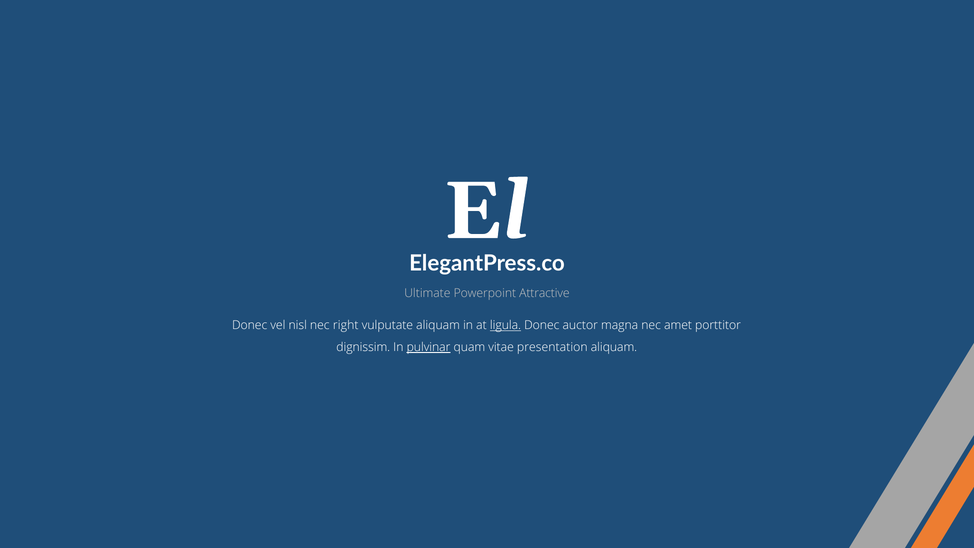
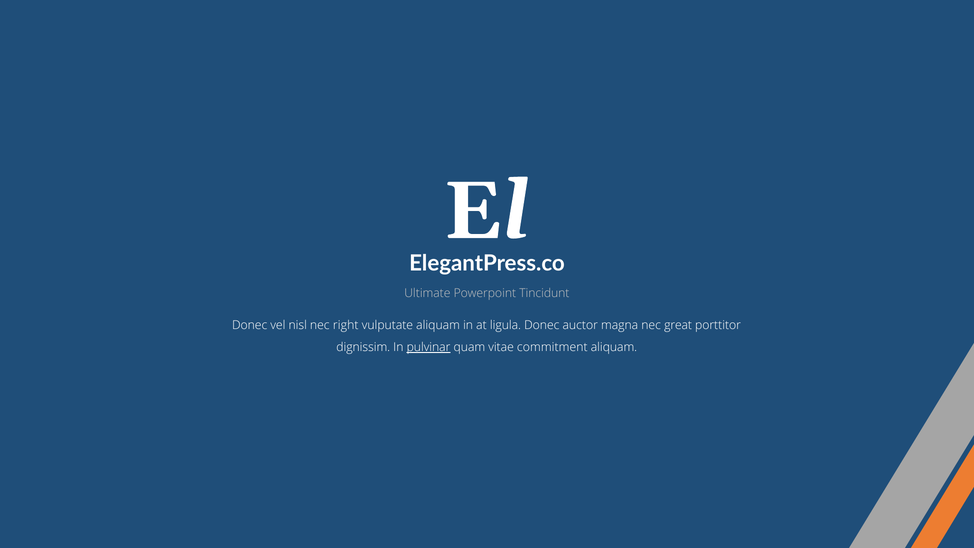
Attractive: Attractive -> Tincidunt (544, 293)
ligula underline: present -> none (505, 325)
amet: amet -> great (678, 325)
presentation: presentation -> commitment (552, 347)
